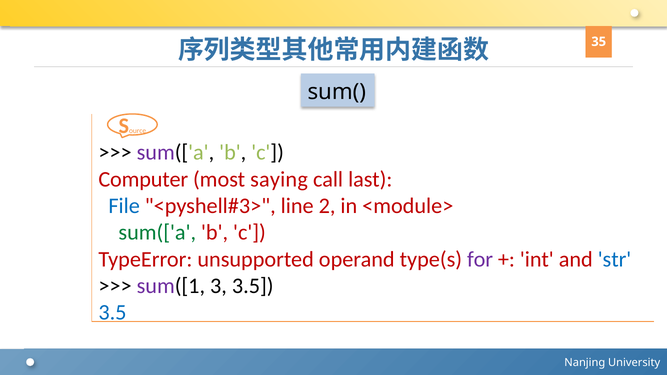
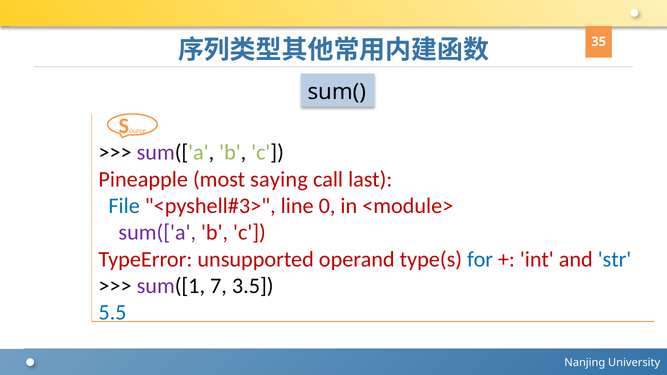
Computer: Computer -> Pineapple (143, 179)
2: 2 -> 0 (327, 206)
sum(['a colour: green -> purple (157, 233)
for colour: purple -> blue (480, 259)
3: 3 -> 7 (218, 286)
3.5: 3.5 -> 5.5 (112, 313)
